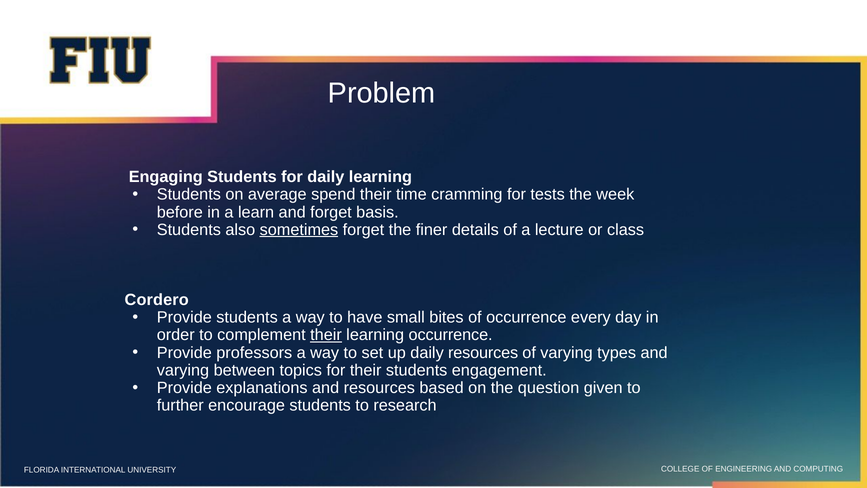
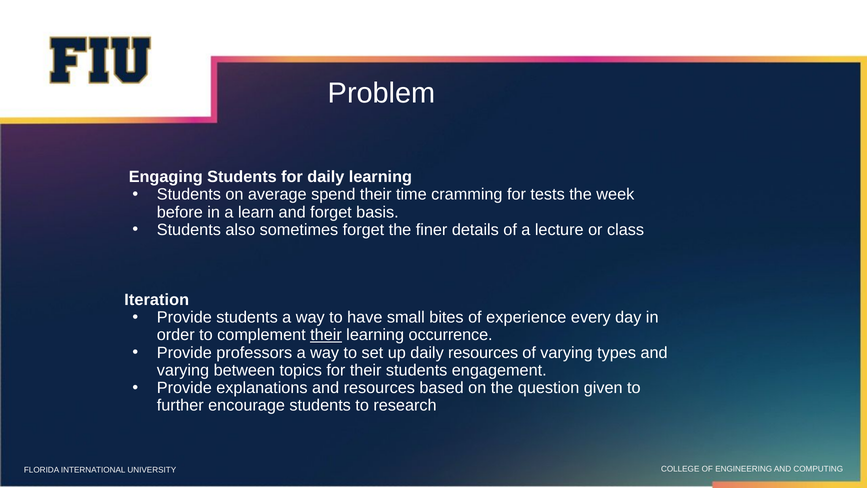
sometimes underline: present -> none (299, 230)
Cordero: Cordero -> Iteration (157, 300)
of occurrence: occurrence -> experience (526, 317)
